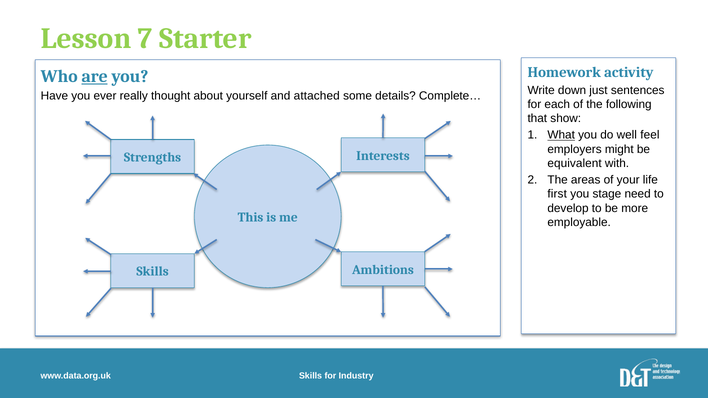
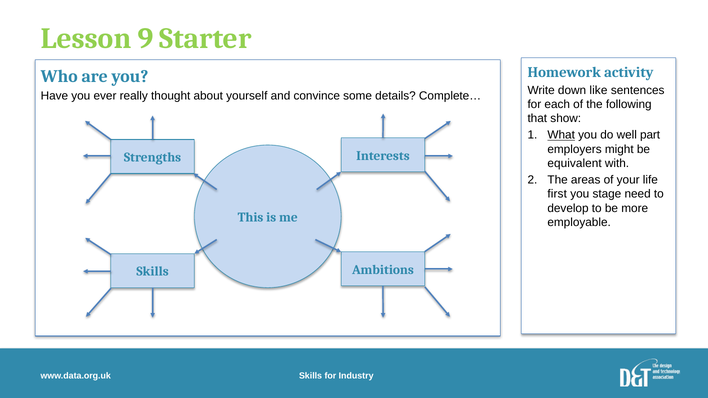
7: 7 -> 9 (145, 38)
are underline: present -> none (95, 76)
just: just -> like (598, 90)
attached: attached -> convince (317, 96)
feel: feel -> part (650, 135)
